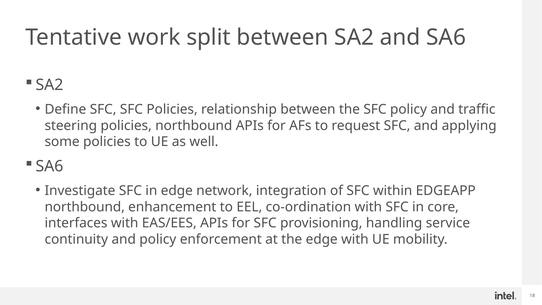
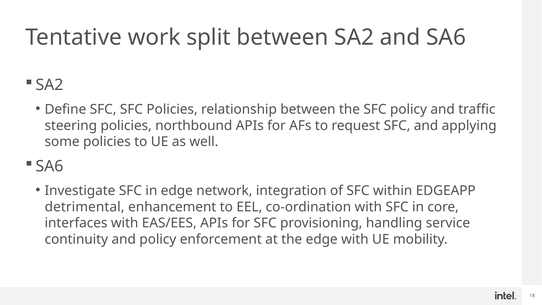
northbound: northbound -> detrimental (85, 207)
